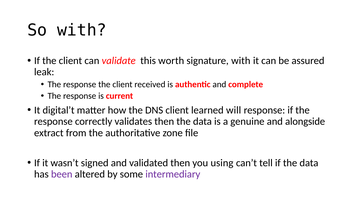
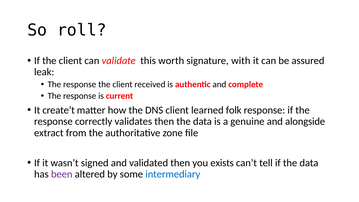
So with: with -> roll (82, 30)
digital’t: digital’t -> create’t (59, 110)
will: will -> folk (234, 110)
using: using -> exists (222, 163)
intermediary colour: purple -> blue (173, 174)
